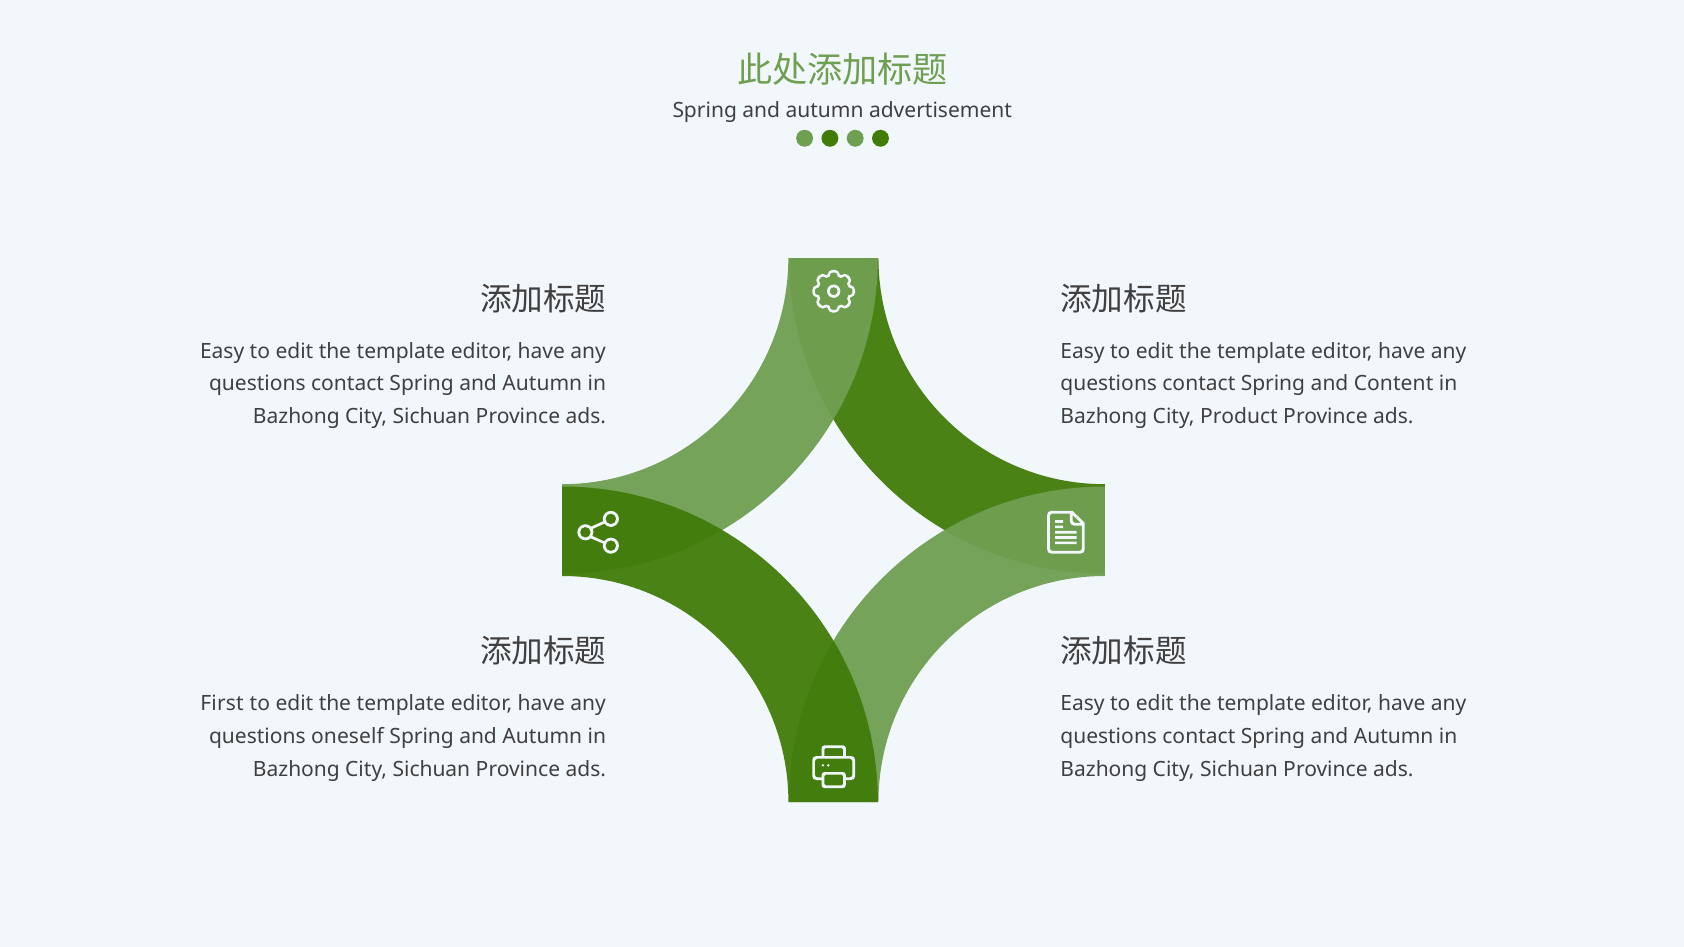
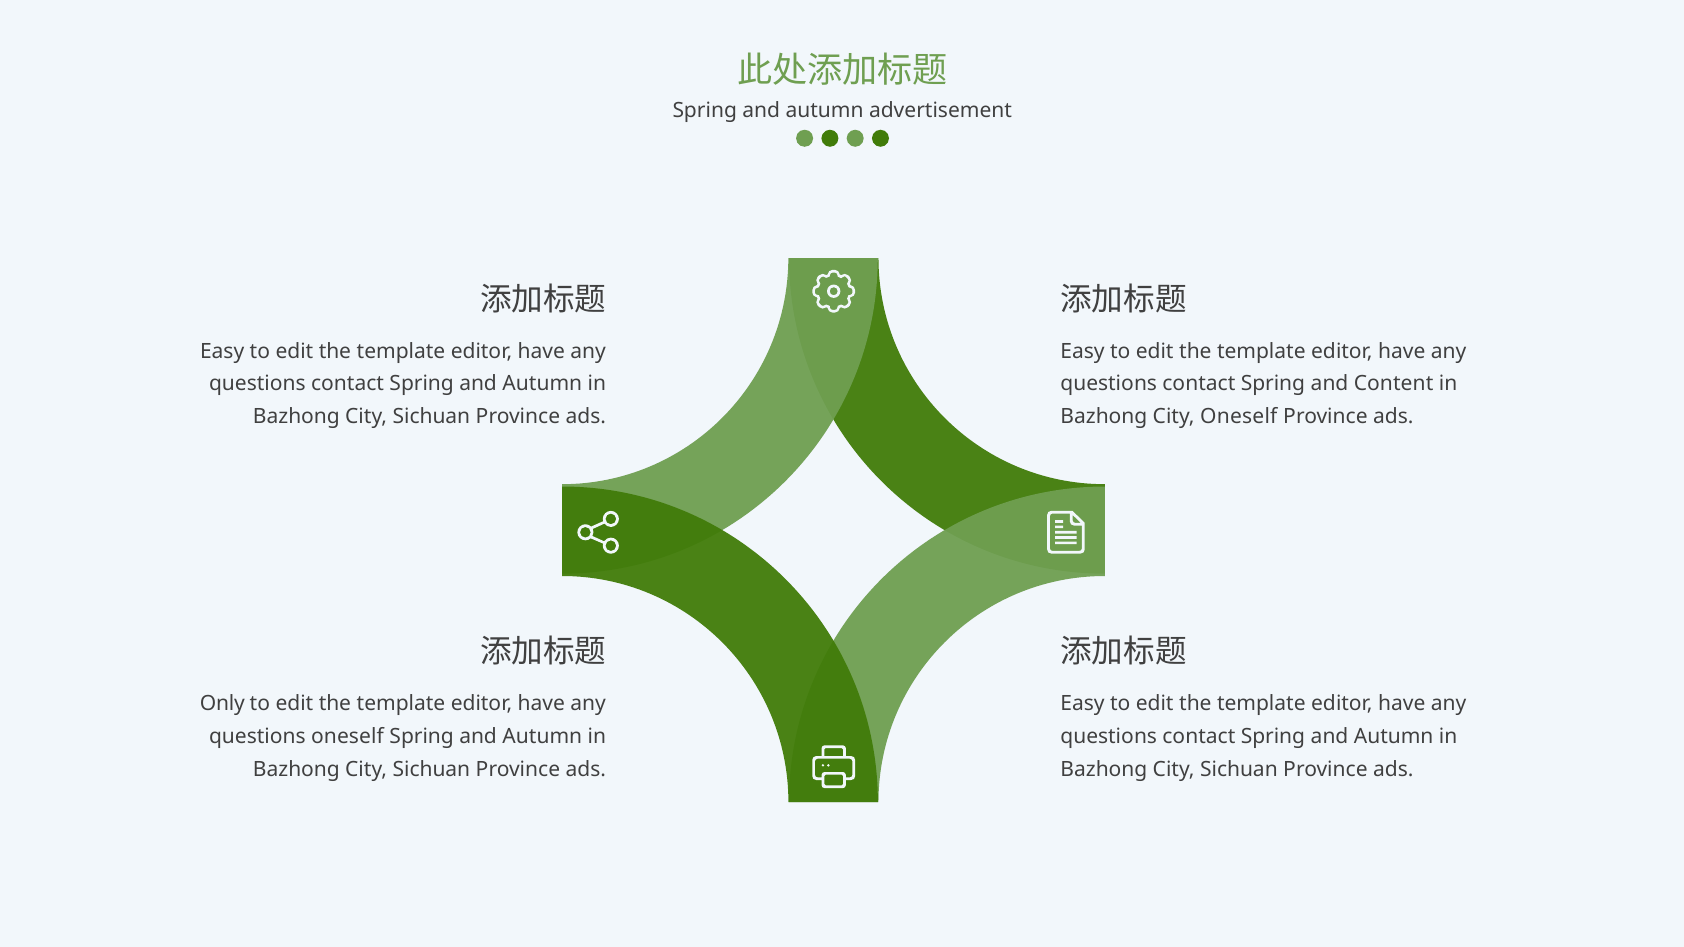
City Product: Product -> Oneself (1239, 417)
First: First -> Only (222, 704)
